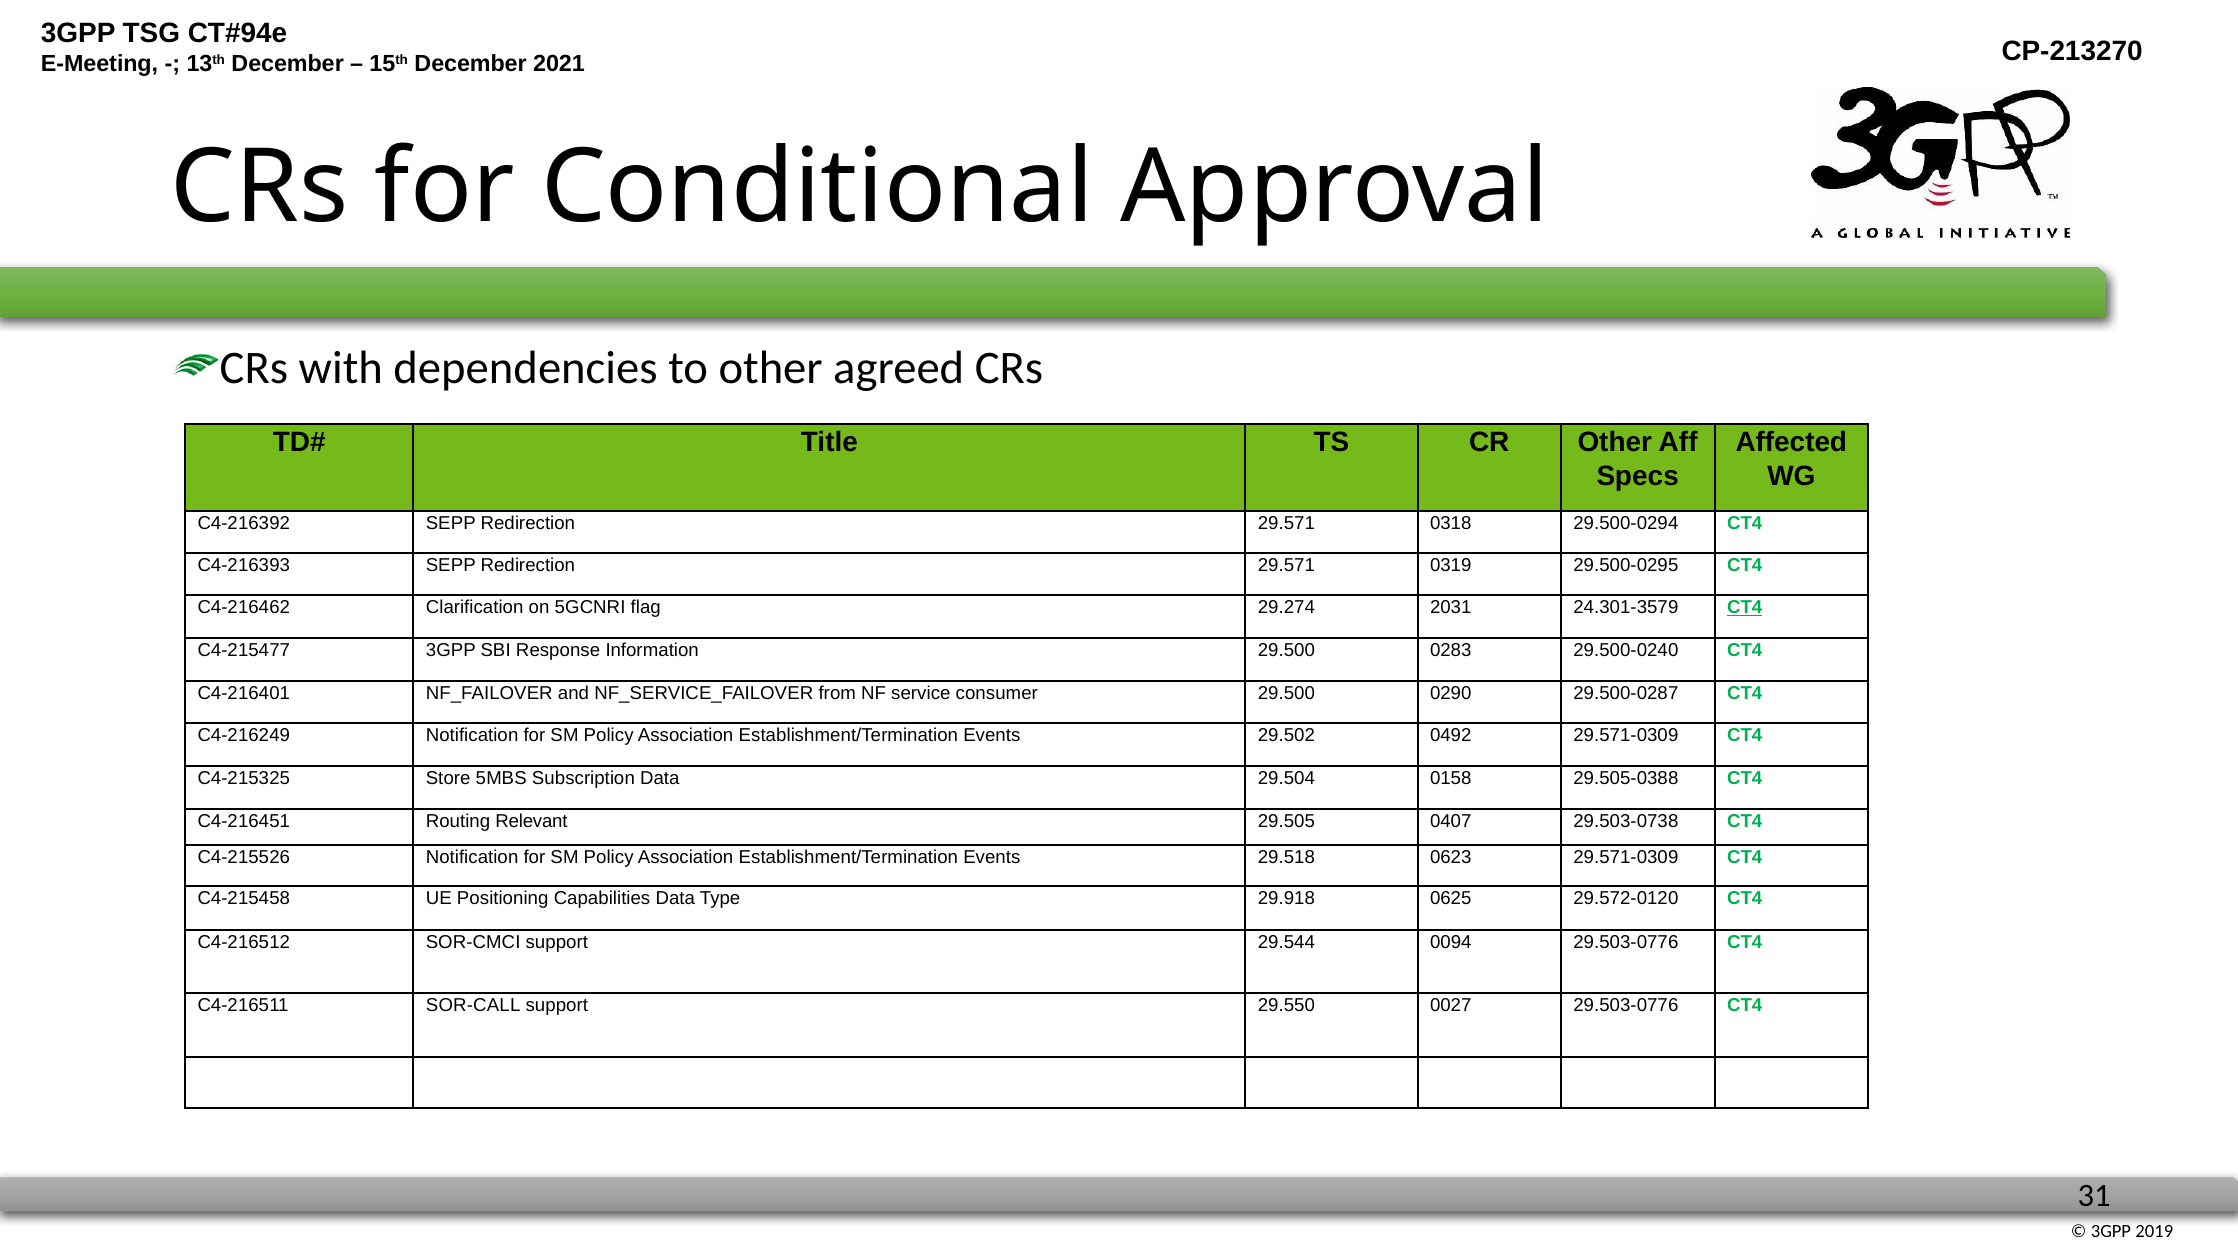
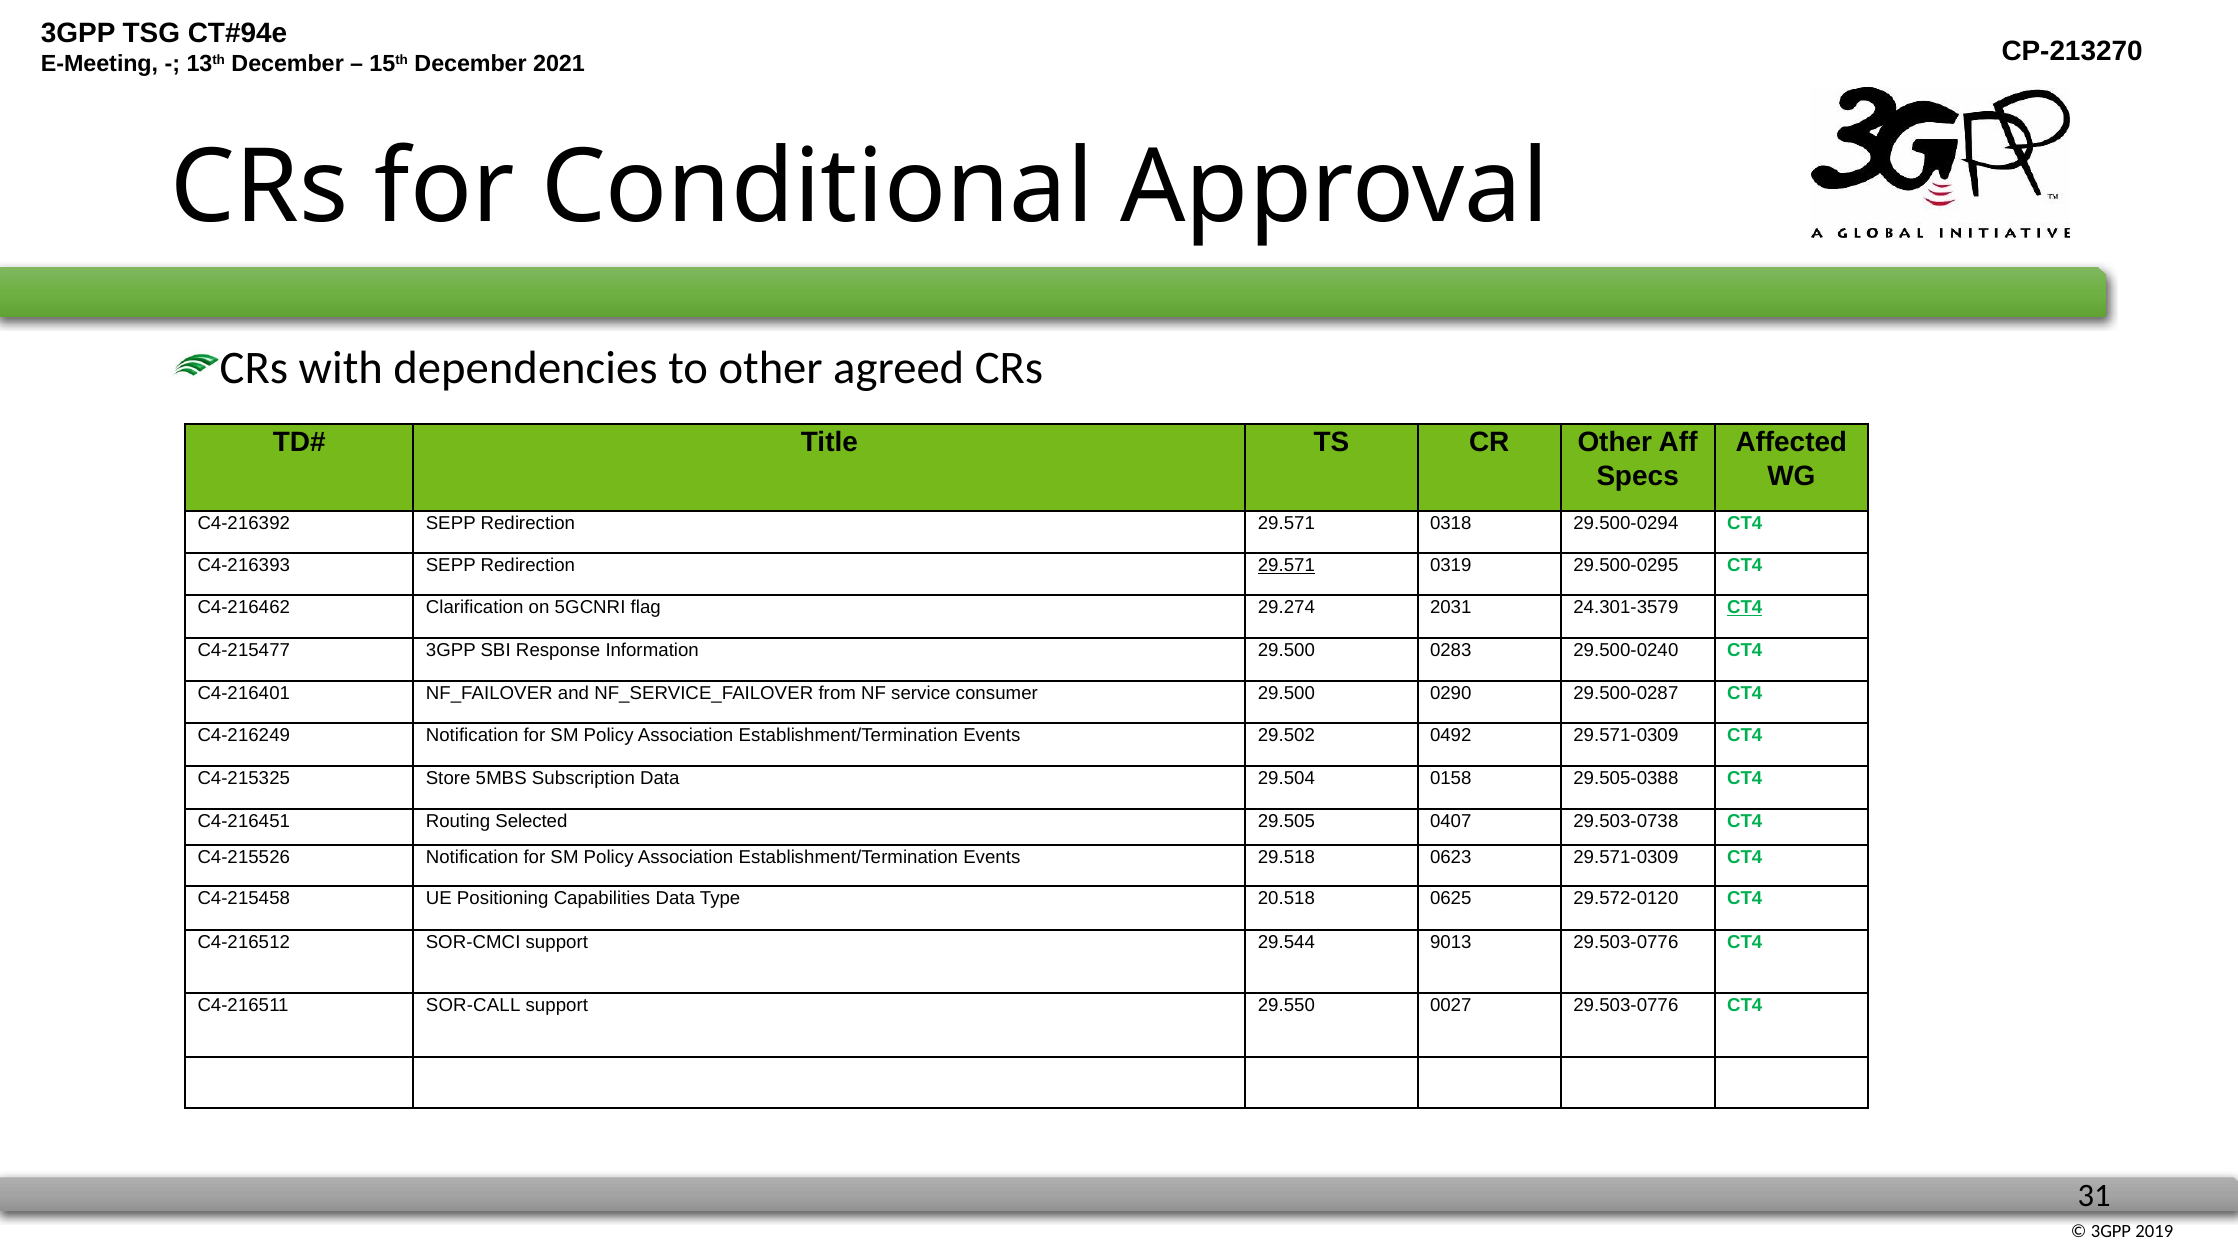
29.571 underline: none -> present (1286, 565)
Relevant: Relevant -> Selected (531, 821)
29.918: 29.918 -> 20.518 (1286, 898)
0094: 0094 -> 9013 (1451, 943)
